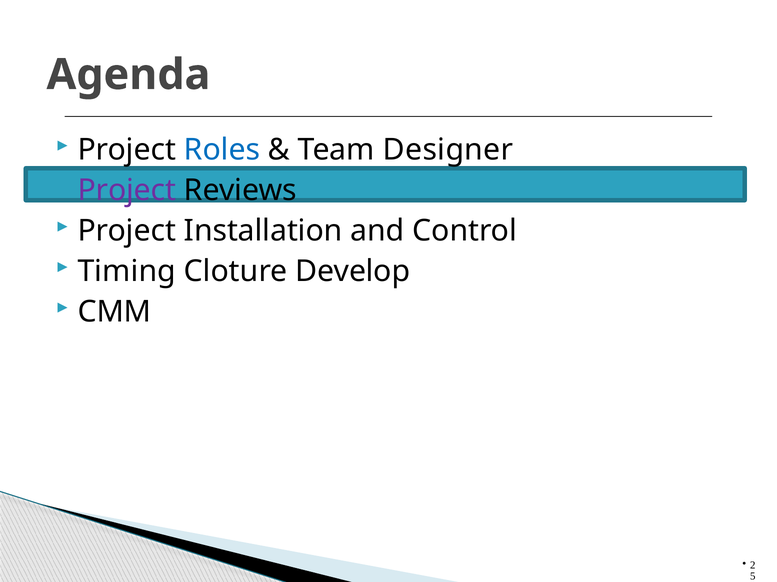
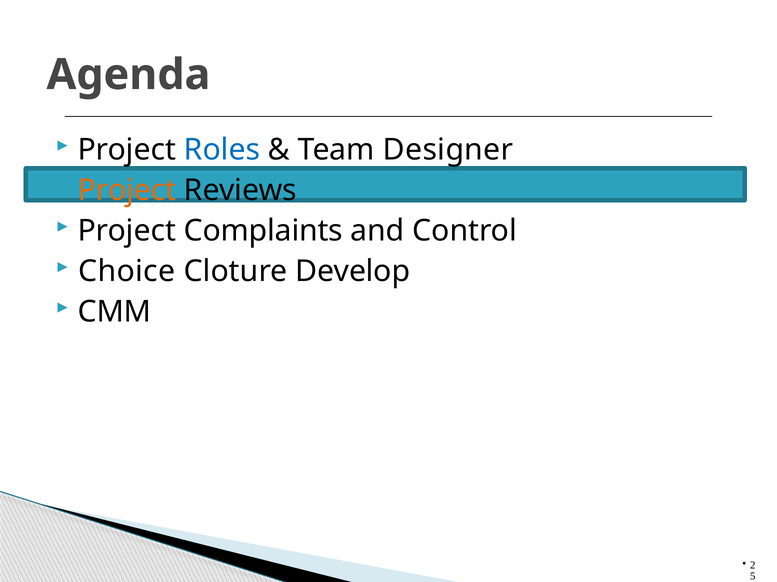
Project colour: purple -> orange (127, 191)
Installation: Installation -> Complaints (263, 231)
Timing: Timing -> Choice (127, 272)
